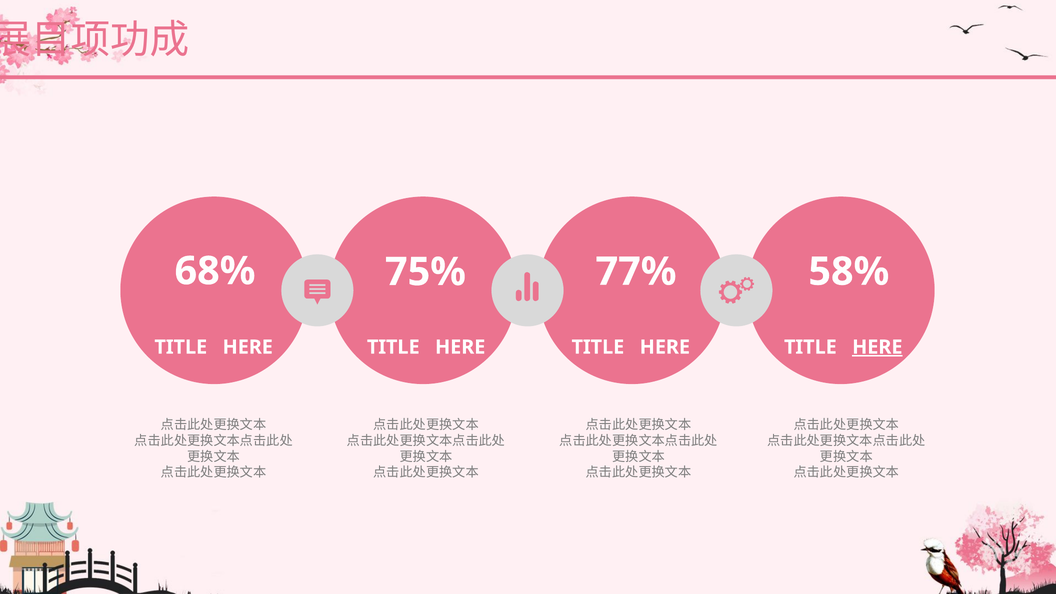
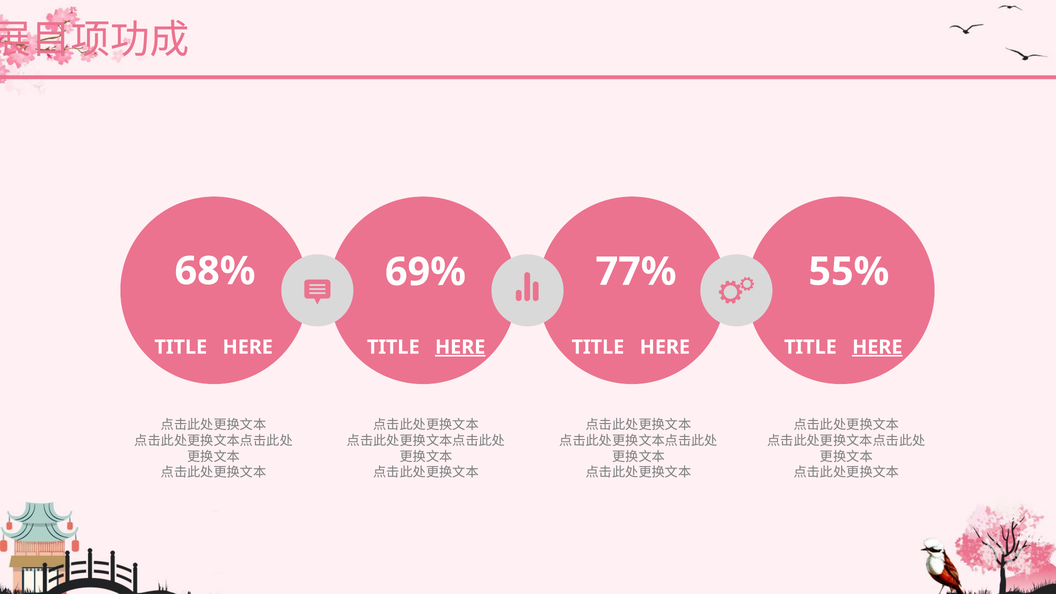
75%: 75% -> 69% (425, 272)
58%: 58% -> 55% (849, 272)
HERE underline: none -> present (460, 347)
